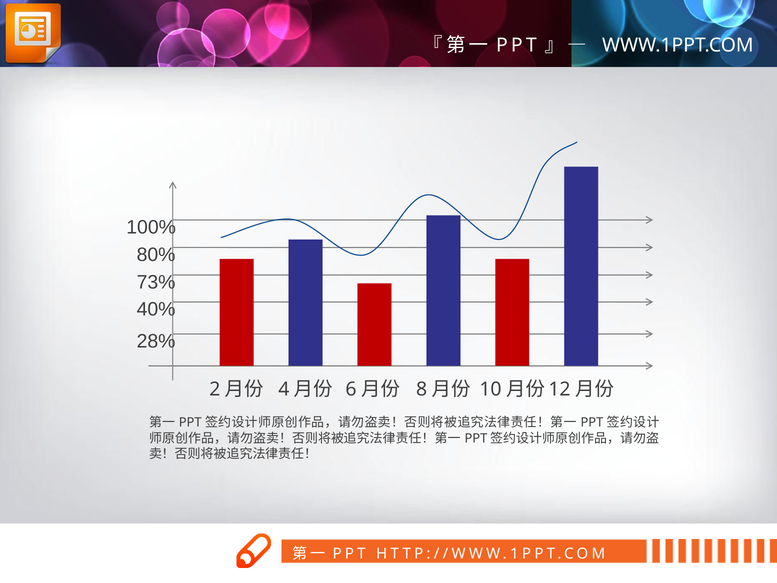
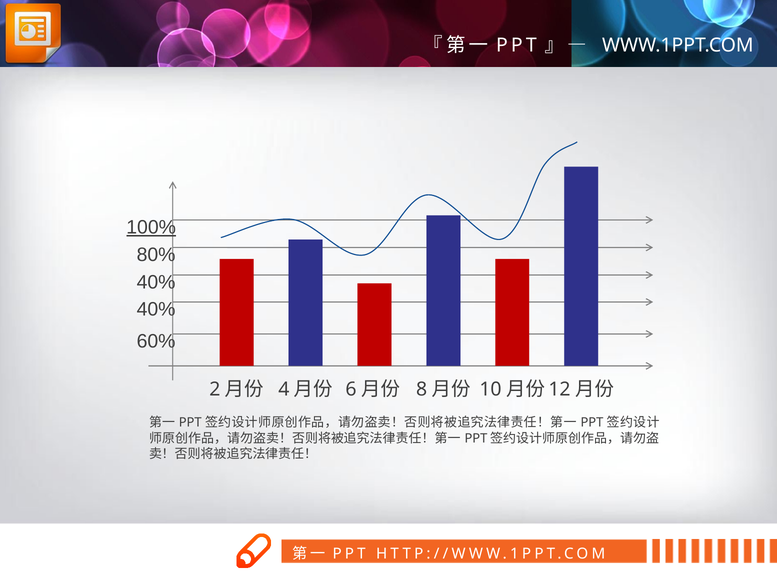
100% underline: none -> present (151, 227)
73%: 73% -> 40% (156, 282)
28%: 28% -> 60% (156, 341)
